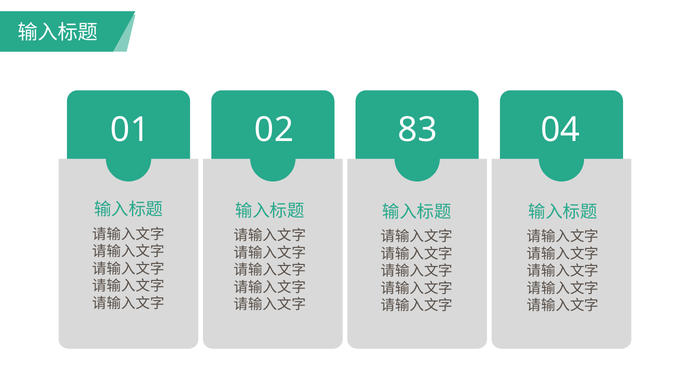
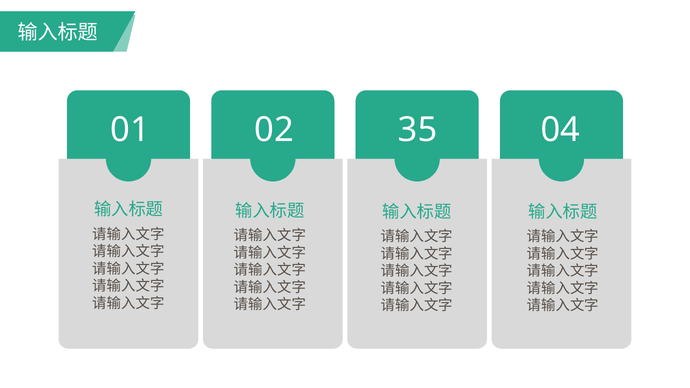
83: 83 -> 35 (418, 130)
